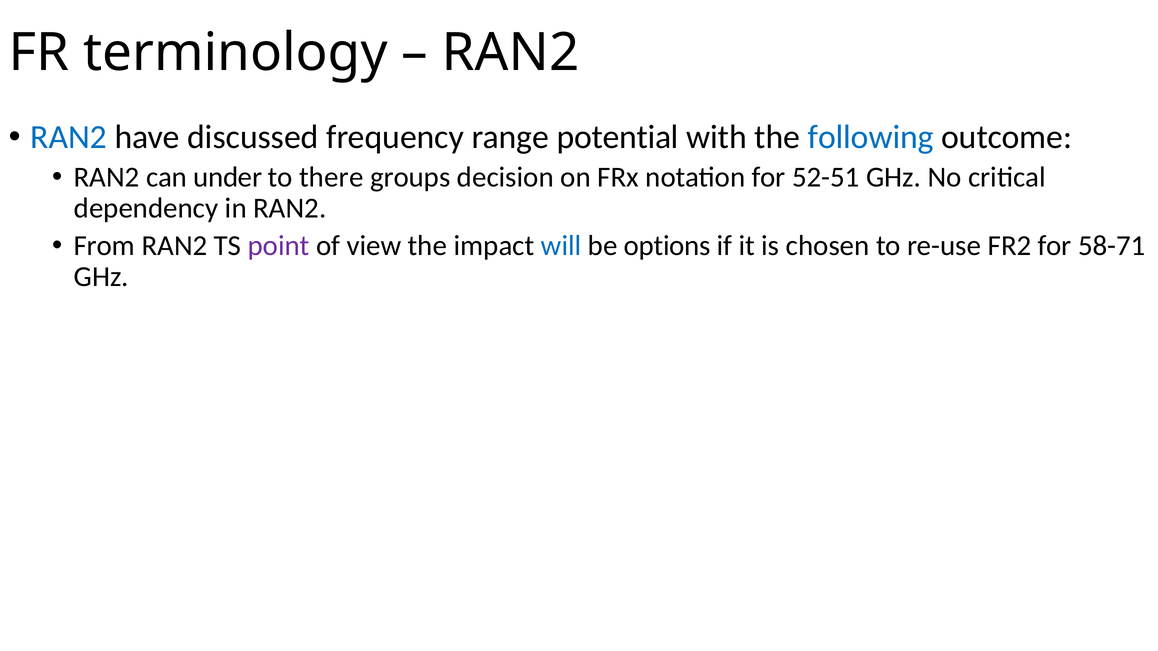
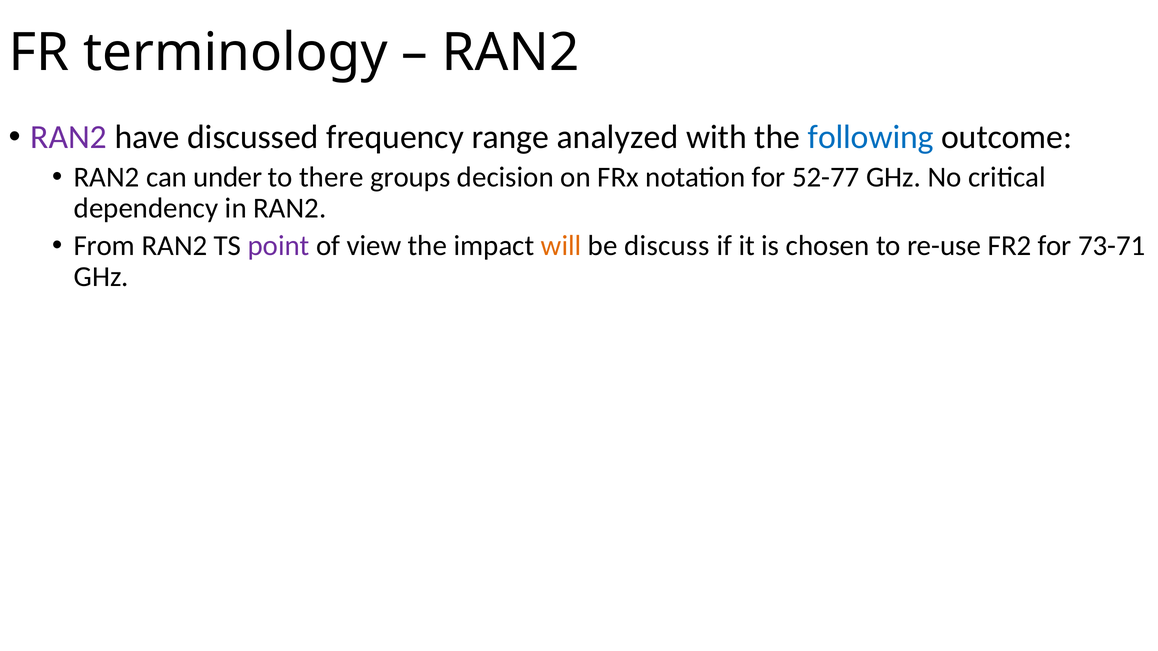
RAN2 colour: blue -> purple (69, 137)
potential: potential -> analyzed (617, 137)
52-51: 52-51 -> 52-77 (826, 177)
will colour: blue -> orange (561, 246)
options: options -> discuss (667, 246)
58-71: 58-71 -> 73-71 (1112, 246)
